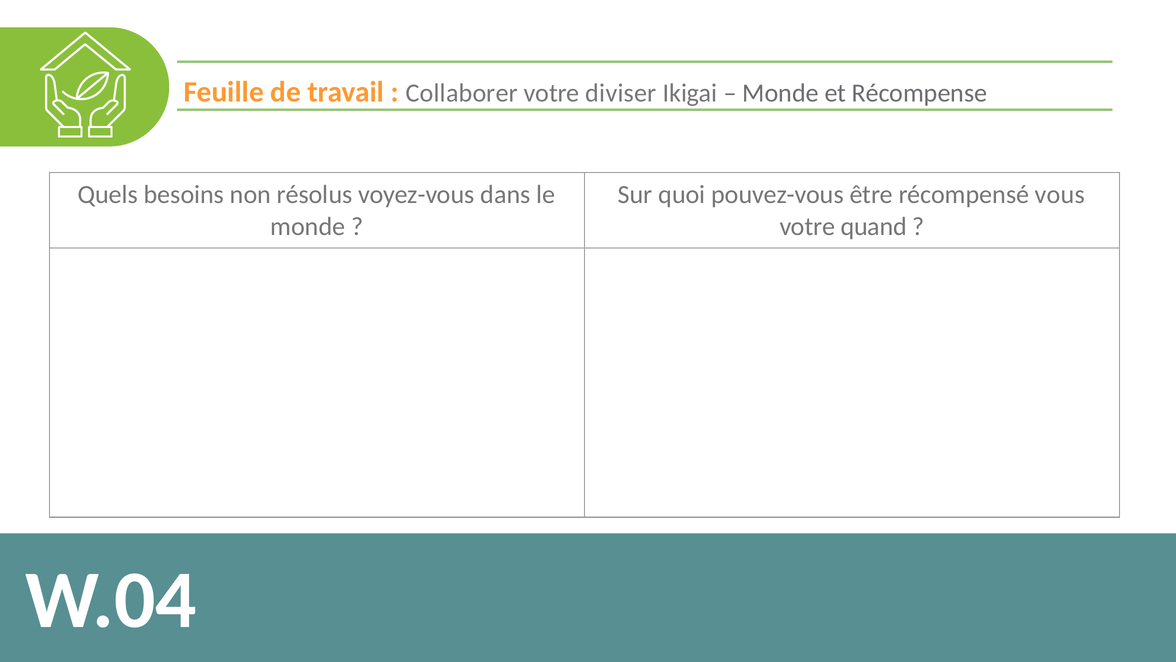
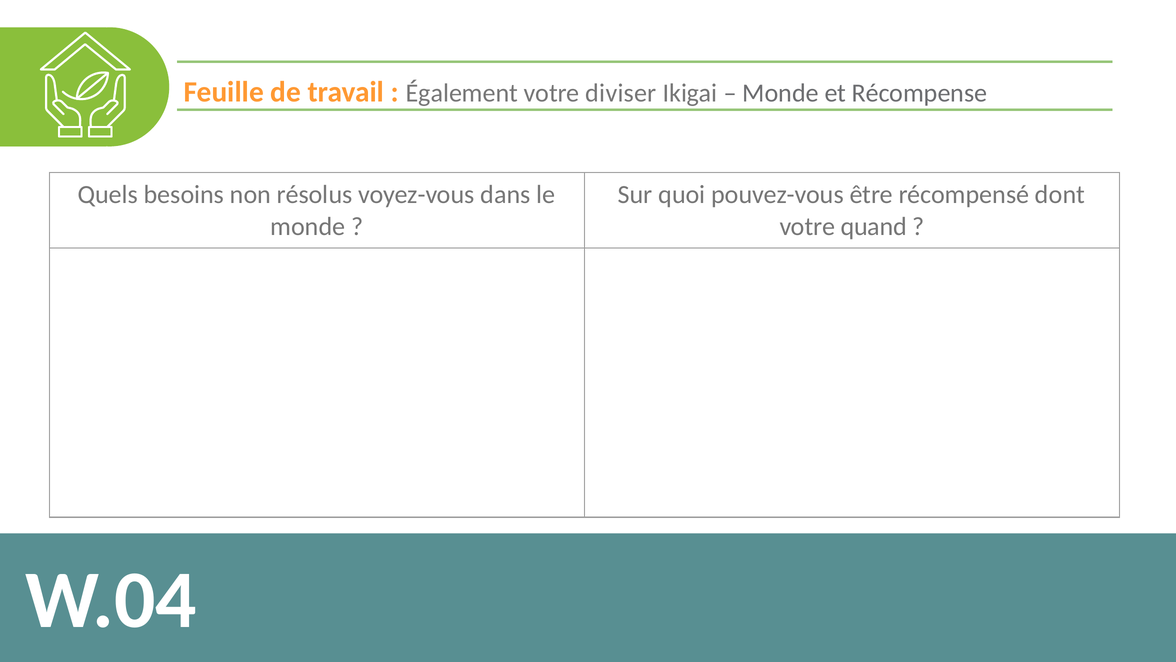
Collaborer: Collaborer -> Également (462, 93)
vous: vous -> dont (1060, 194)
